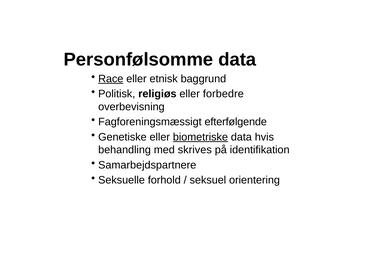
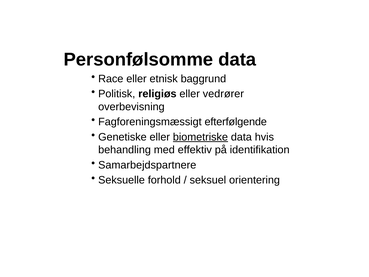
Race underline: present -> none (111, 79)
forbedre: forbedre -> vedrører (223, 94)
skrives: skrives -> effektiv (195, 150)
